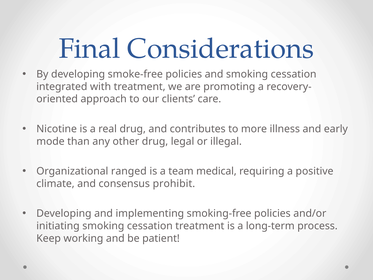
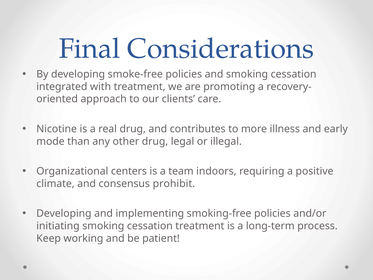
ranged: ranged -> centers (129, 171)
medical: medical -> indoors (216, 171)
